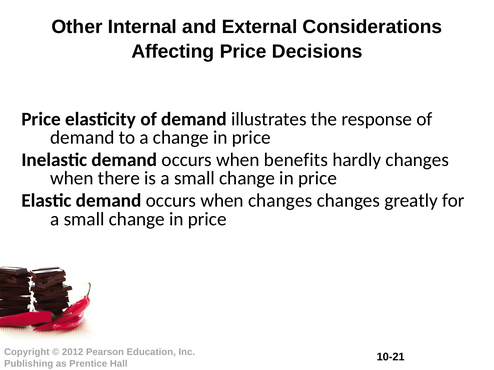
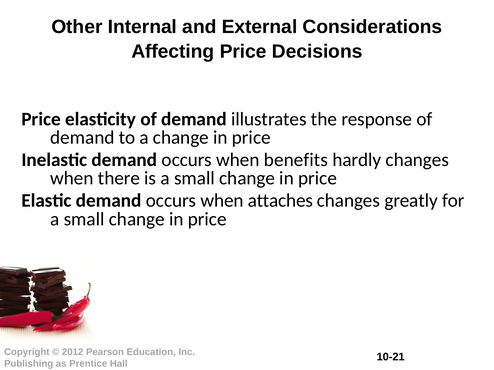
when changes: changes -> attaches (280, 201)
